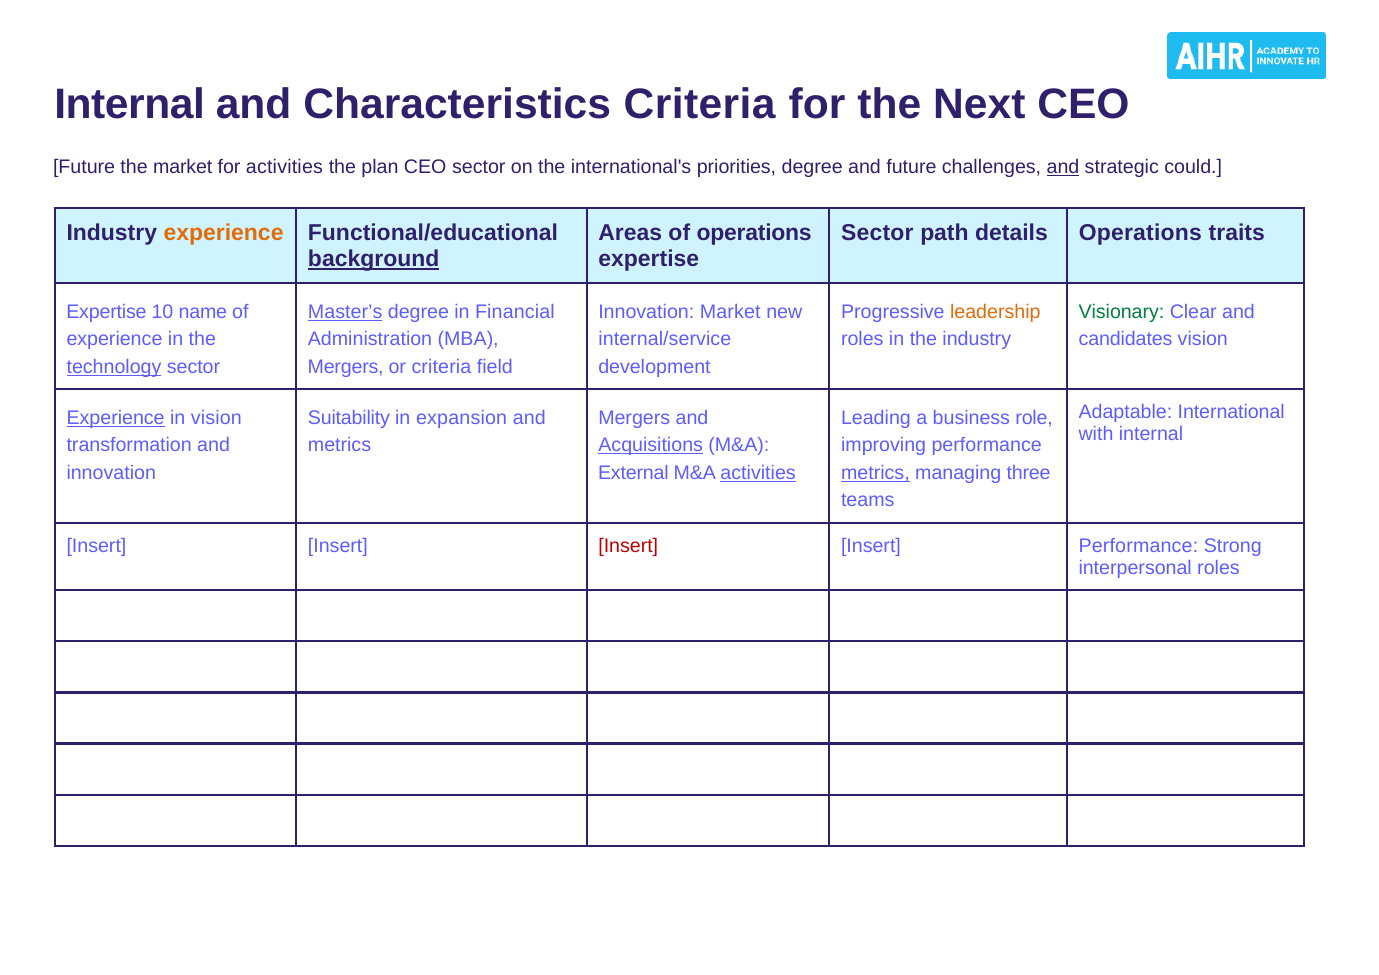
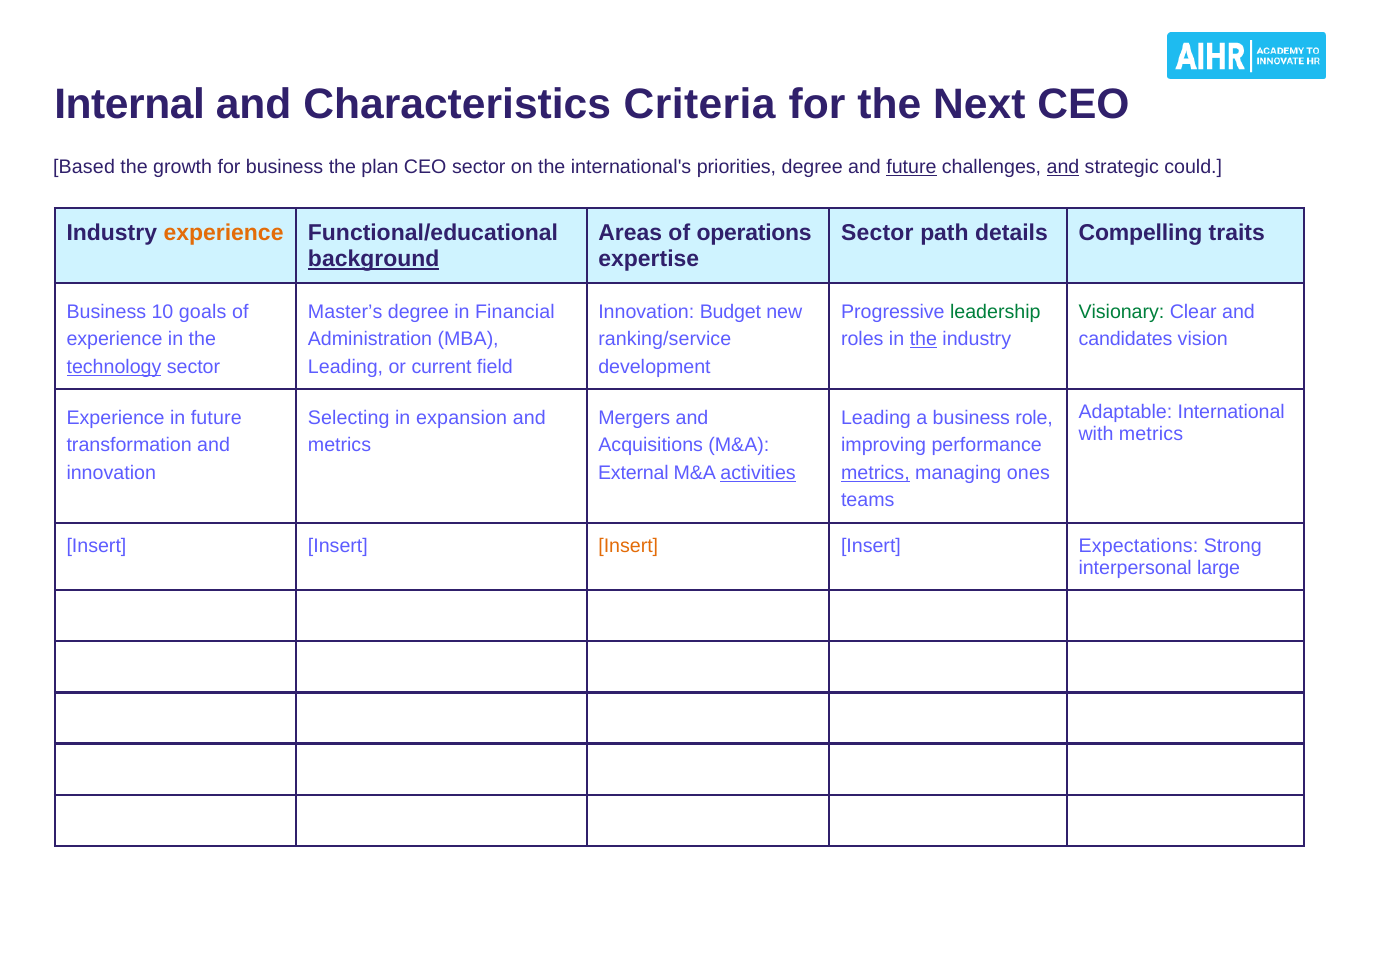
Future: Future -> Based (84, 167)
the market: market -> growth (183, 167)
for activities: activities -> business (285, 167)
future underline: none -> present (911, 167)
details Operations: Operations -> Compelling (1140, 233)
Expertise: Expertise -> Business (106, 312)
name: name -> goals (203, 312)
Master’s underline: present -> none (345, 312)
Innovation Market: Market -> Budget (730, 312)
leadership colour: orange -> green (995, 312)
internal/service: internal/service -> ranking/service (665, 339)
the underline: none -> present (923, 339)
Mergers: Mergers -> Leading (346, 367)
or criteria: criteria -> current (442, 367)
Experience underline: present -> none (116, 418)
in vision: vision -> future (216, 418)
Suitability: Suitability -> Selecting (349, 418)
with internal: internal -> metrics (1151, 434)
Acquisitions underline: present -> none (651, 445)
three: three -> ones (1028, 473)
Insert colour: red -> orange (628, 546)
Insert Performance: Performance -> Expectations (1138, 546)
interpersonal roles: roles -> large (1219, 568)
